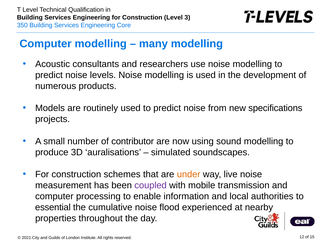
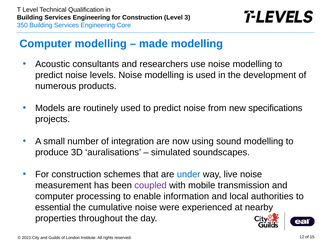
many: many -> made (153, 44)
contributor: contributor -> integration (133, 141)
under colour: orange -> blue (189, 175)
flood: flood -> were (169, 208)
